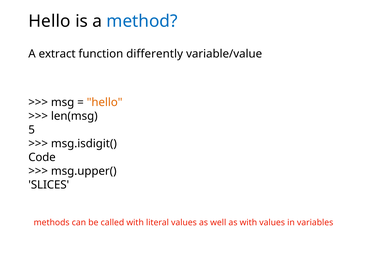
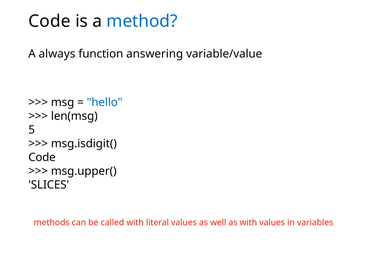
Hello: Hello -> Code (49, 21)
extract: extract -> always (57, 54)
differently: differently -> answering (155, 54)
hello colour: orange -> blue (105, 102)
